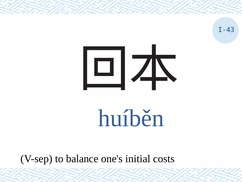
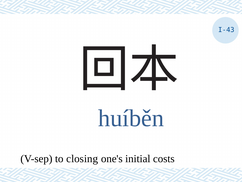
balance: balance -> closing (82, 158)
